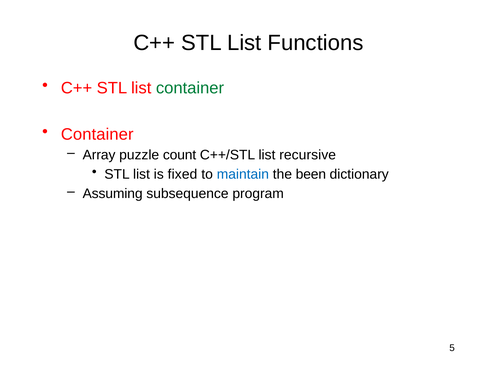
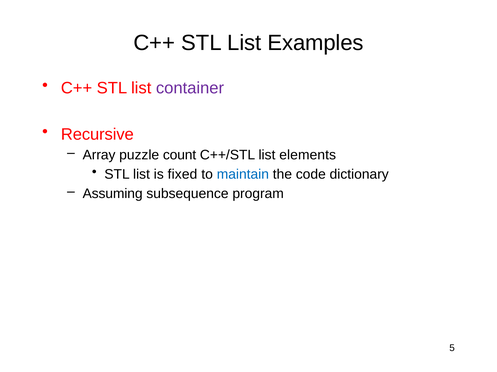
Functions: Functions -> Examples (316, 43)
container colour: green -> purple (190, 88)
Container: Container -> Recursive (97, 135)
recursive: recursive -> elements (308, 155)
been: been -> code (311, 175)
